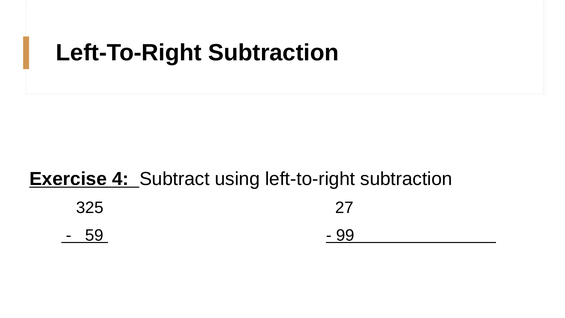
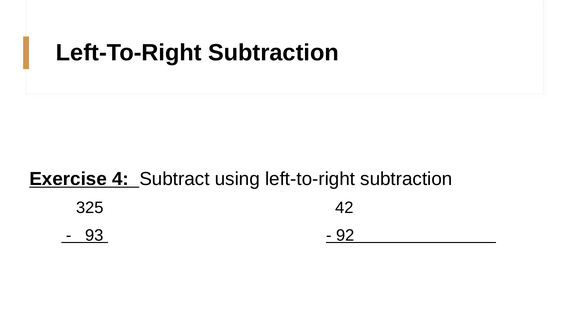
27: 27 -> 42 (344, 208)
59: 59 -> 93 (94, 235)
99: 99 -> 92 (345, 235)
